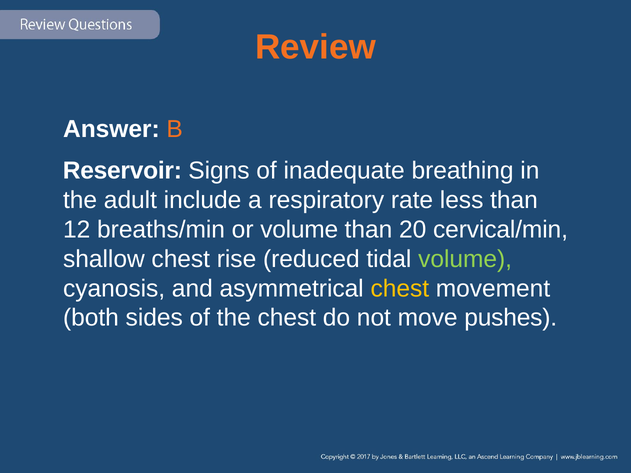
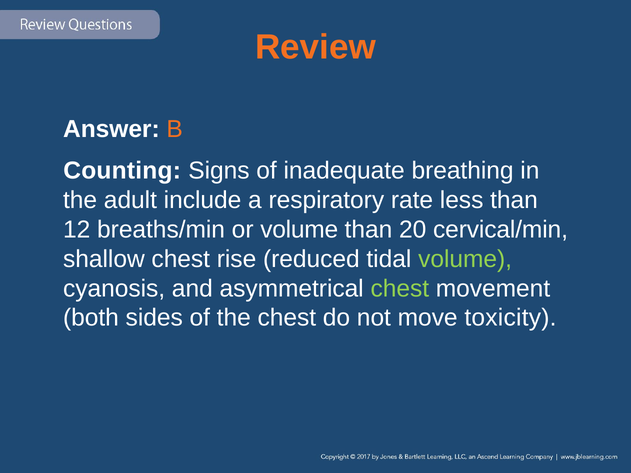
Reservoir: Reservoir -> Counting (122, 171)
chest colour: yellow -> light green (400, 289)
pushes: pushes -> toxicity (510, 318)
